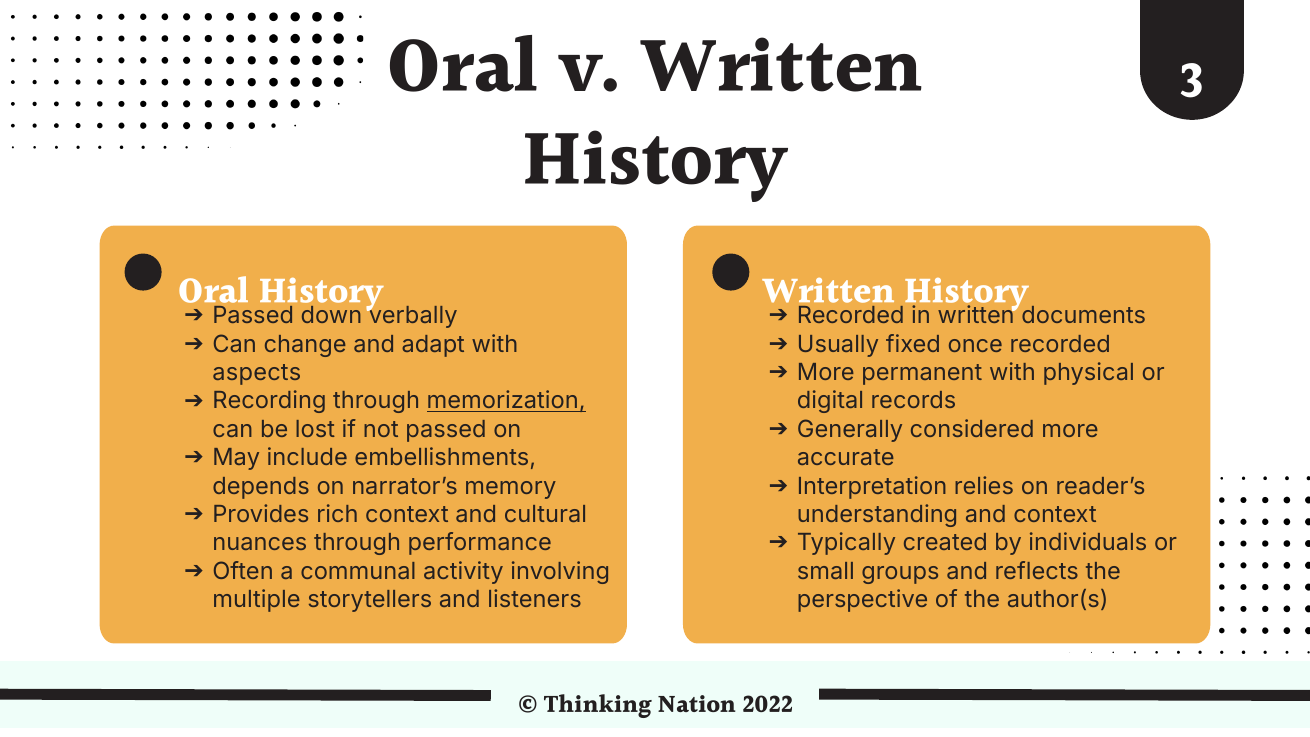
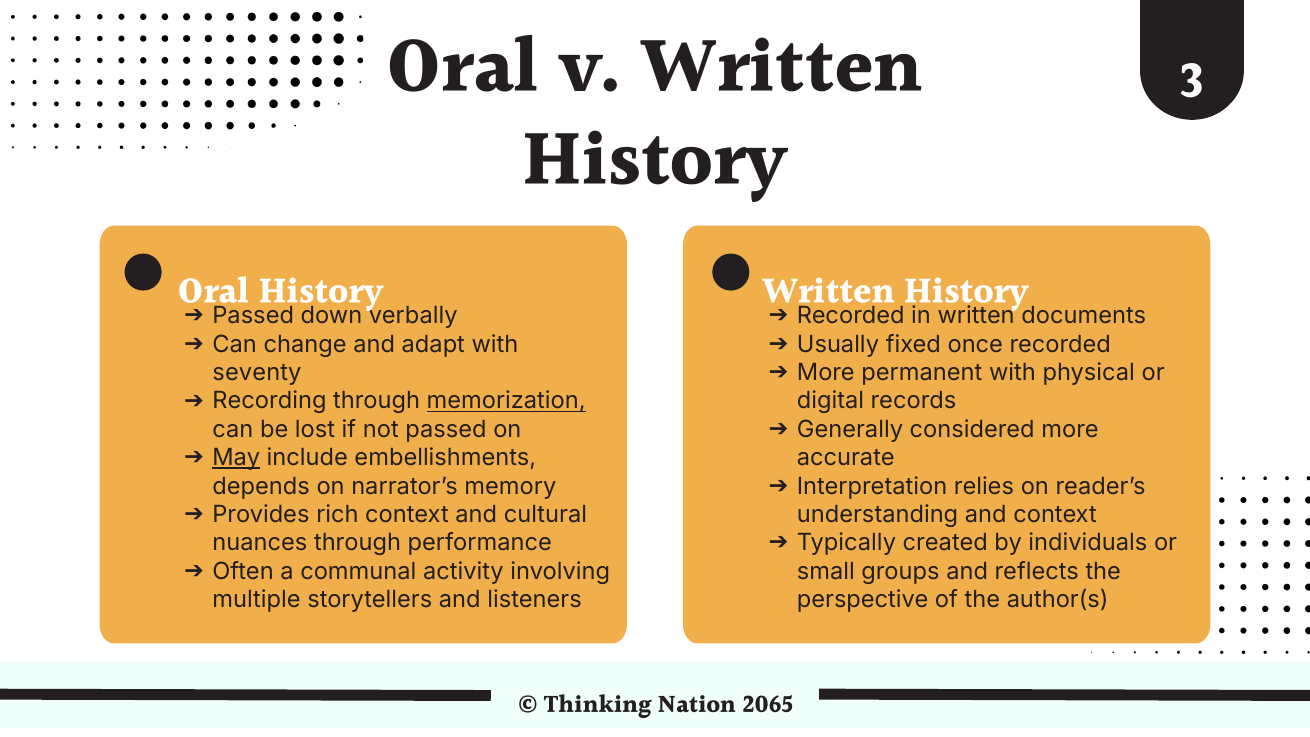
aspects: aspects -> seventy (257, 373)
May underline: none -> present (236, 458)
2022: 2022 -> 2065 (768, 706)
